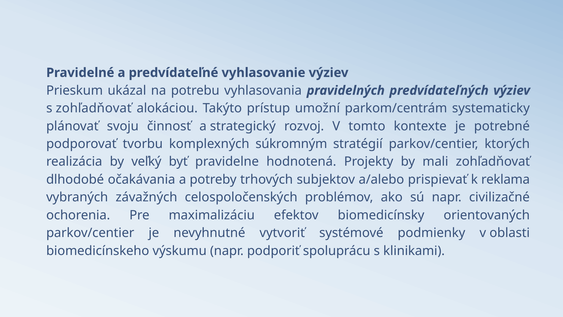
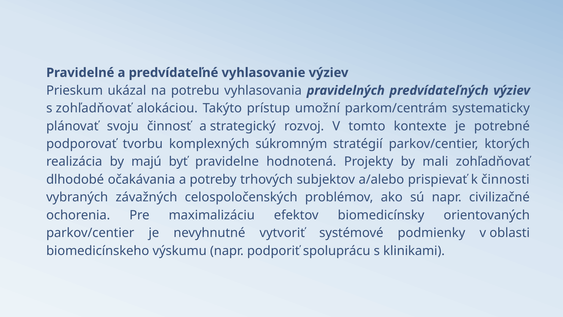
veľký: veľký -> majú (146, 162)
reklama: reklama -> činnosti (505, 179)
